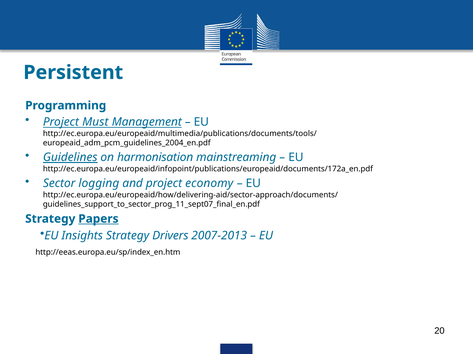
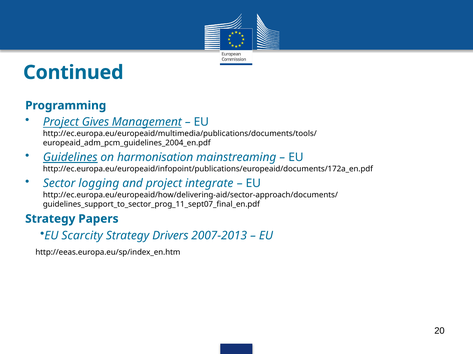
Persistent: Persistent -> Continued (73, 73)
Must: Must -> Gives (95, 122)
economy: economy -> integrate (209, 184)
Papers underline: present -> none (98, 219)
Insights: Insights -> Scarcity (82, 236)
